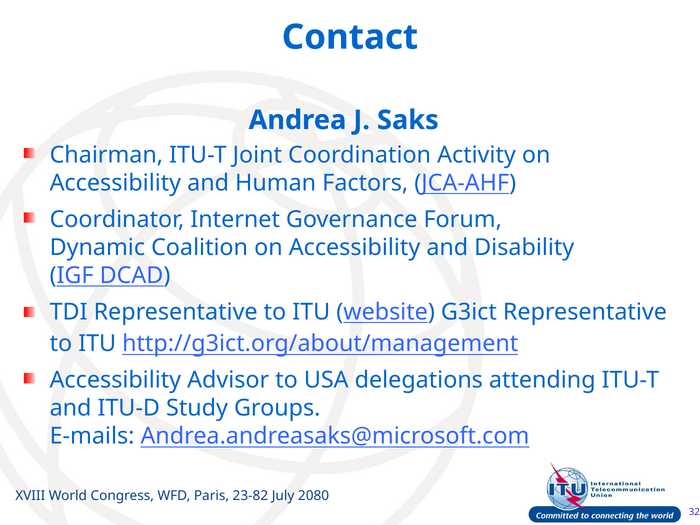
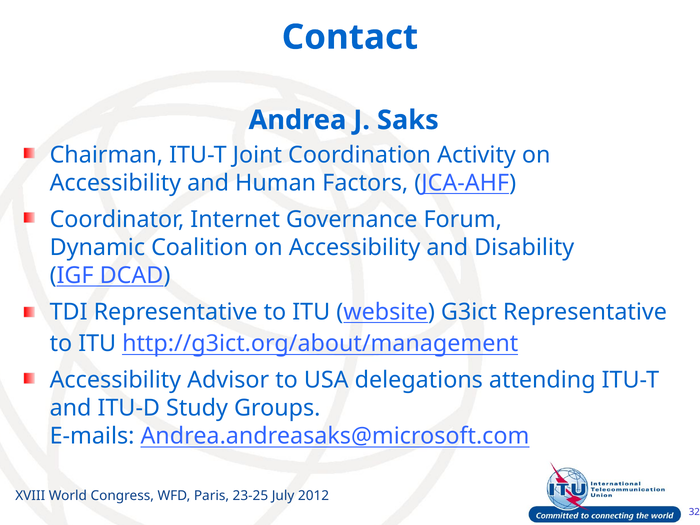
23-82: 23-82 -> 23-25 (250, 496)
2080: 2080 -> 2012 (314, 496)
